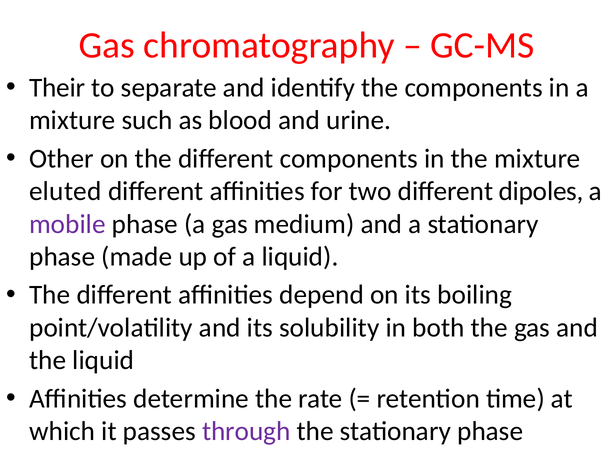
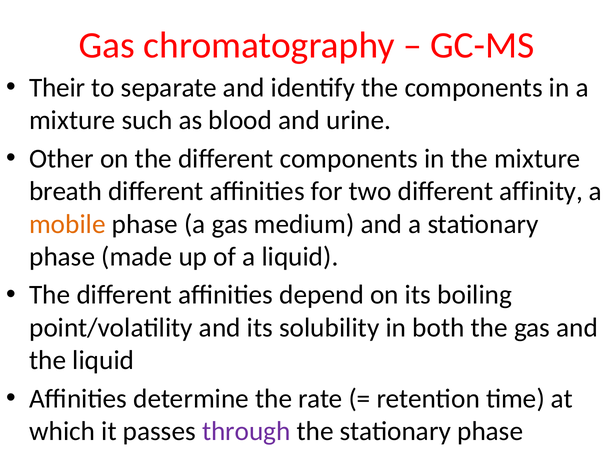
eluted: eluted -> breath (66, 192)
dipoles: dipoles -> affinity (541, 192)
mobile colour: purple -> orange (67, 224)
